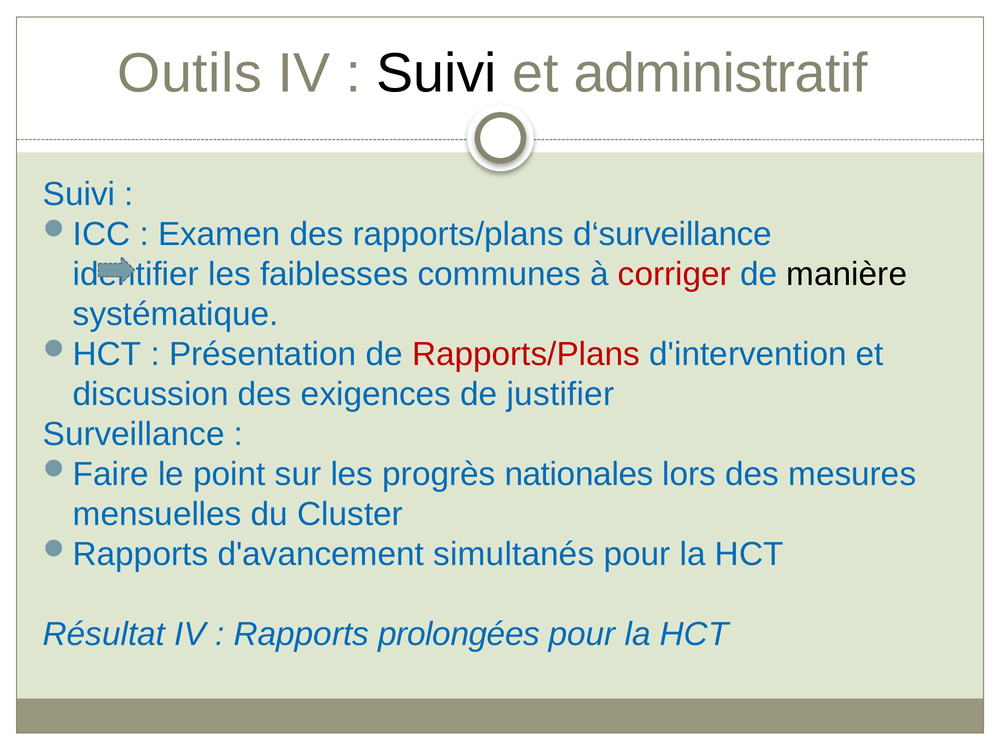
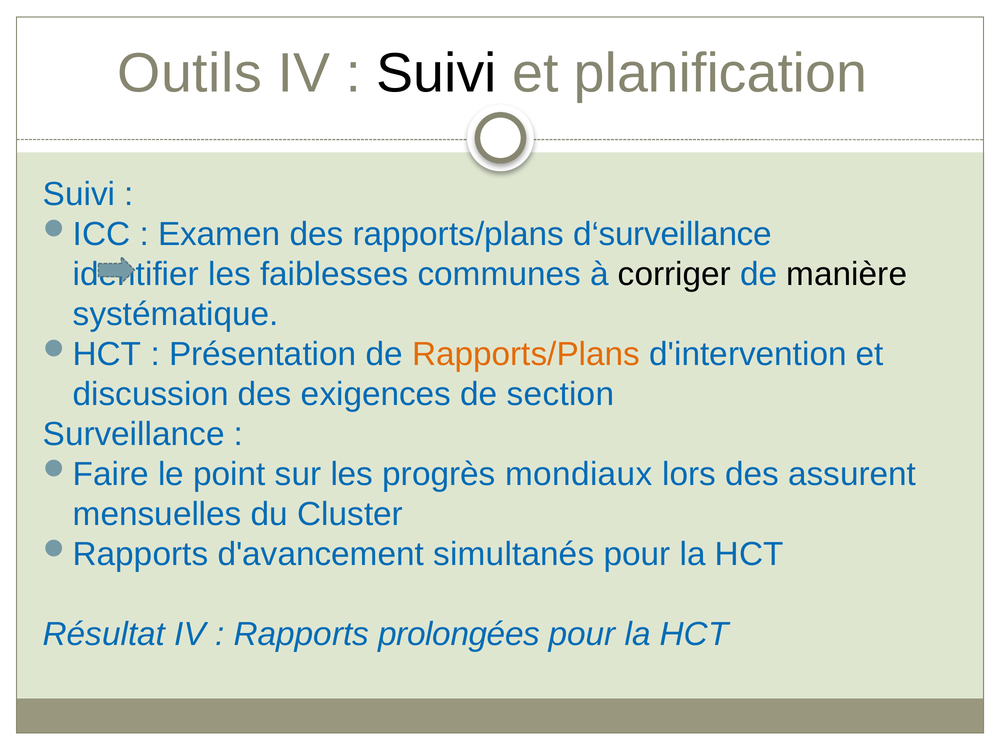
administratif: administratif -> planification (720, 74)
corriger colour: red -> black (674, 275)
Rapports/Plans colour: red -> orange (526, 355)
justifier: justifier -> section (561, 395)
nationales: nationales -> mondiaux (579, 475)
mesures: mesures -> assurent (852, 475)
